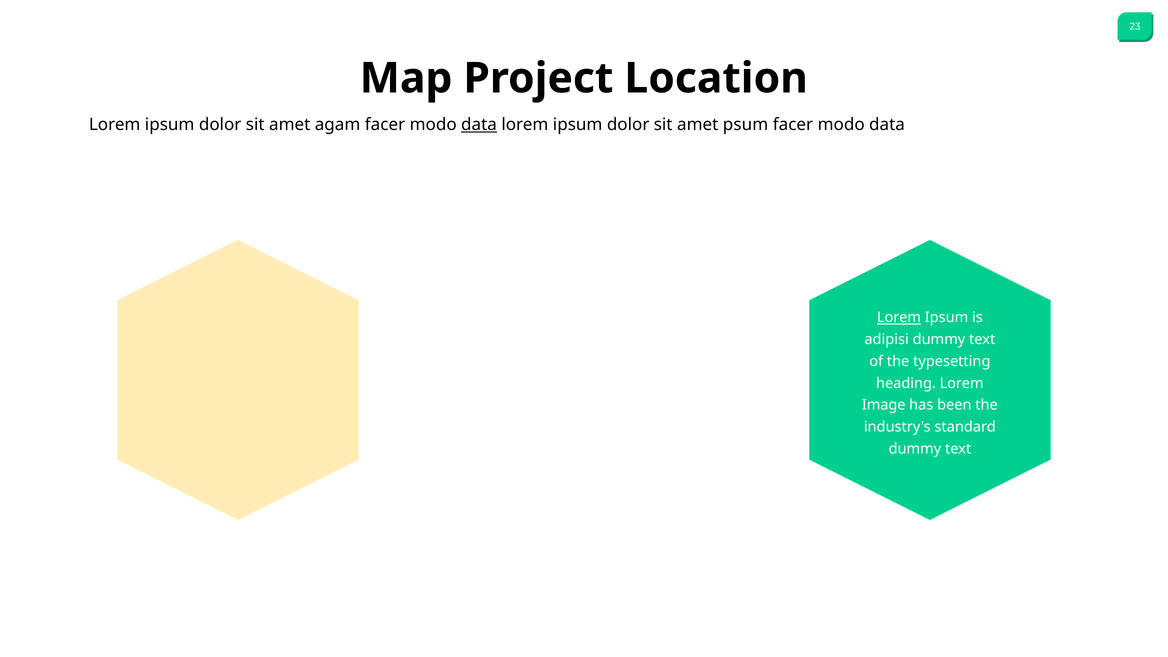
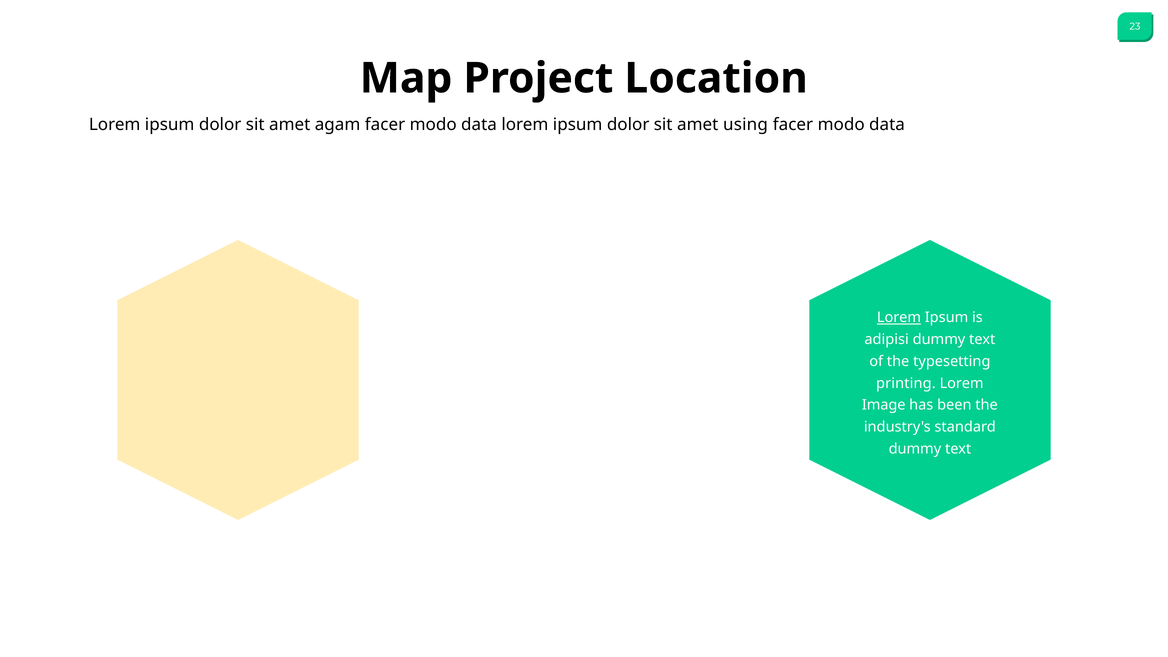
data underline: present -> none (479, 124)
psum: psum -> using (745, 124)
heading: heading -> printing (906, 383)
